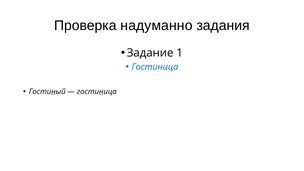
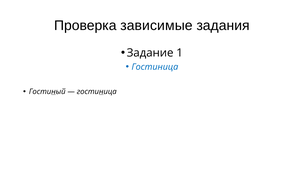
надуманно: надуманно -> зависимые (156, 26)
